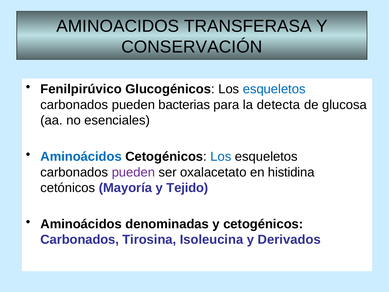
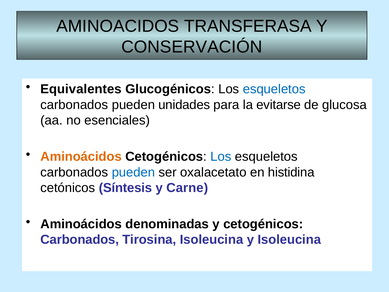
Fenilpirúvico: Fenilpirúvico -> Equivalentes (81, 89)
bacterias: bacterias -> unidades (184, 105)
detecta: detecta -> evitarse (279, 105)
Aminoácidos colour: blue -> orange (81, 157)
pueden colour: purple -> blue (133, 172)
Mayoría: Mayoría -> Síntesis (125, 188)
Tejido: Tejido -> Carne (187, 188)
y Derivados: Derivados -> Isoleucina (289, 240)
